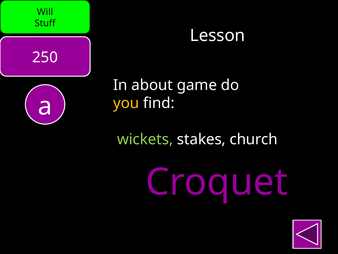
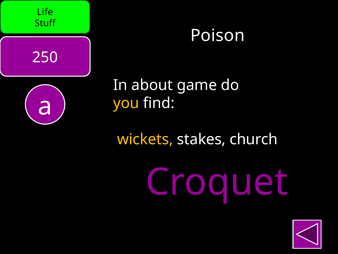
Will: Will -> Life (45, 12)
Lesson: Lesson -> Poison (218, 36)
wickets colour: light green -> yellow (145, 139)
